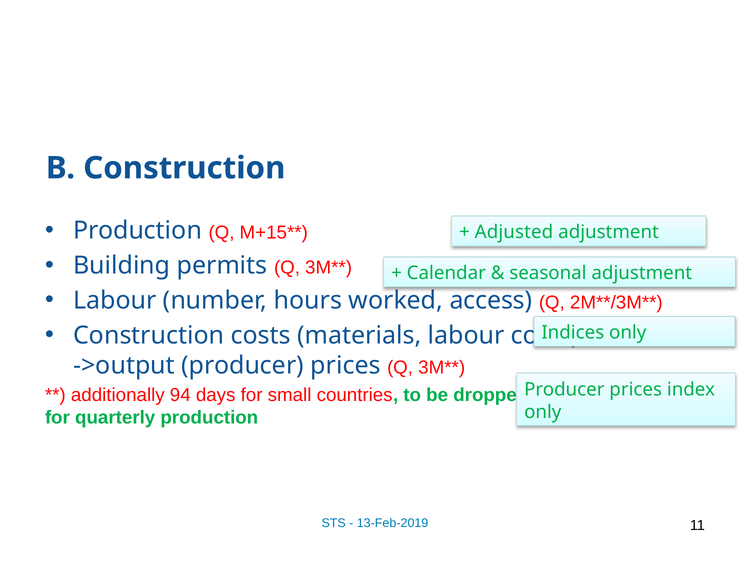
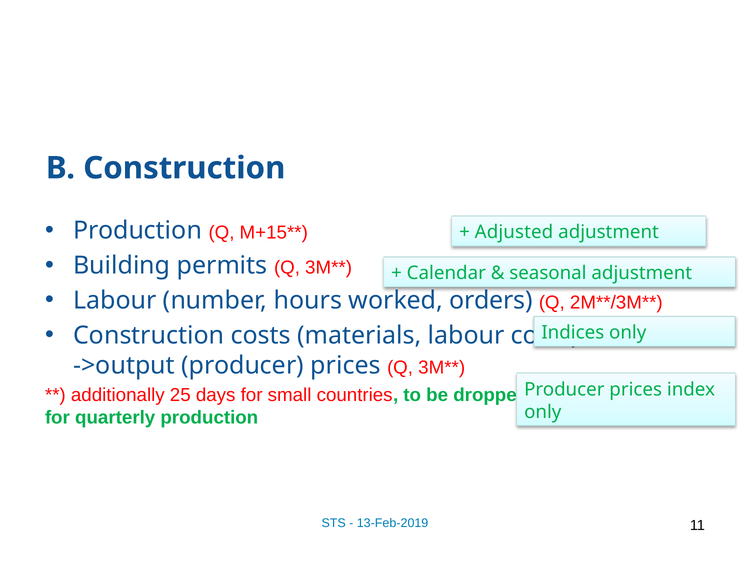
access: access -> orders (491, 301)
94: 94 -> 25 (180, 395)
